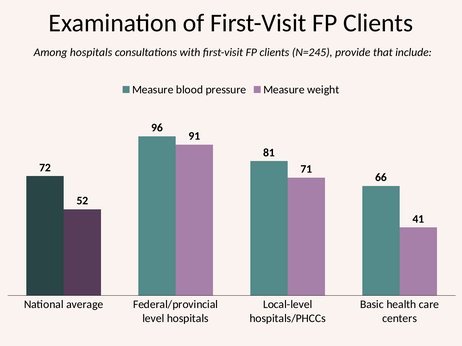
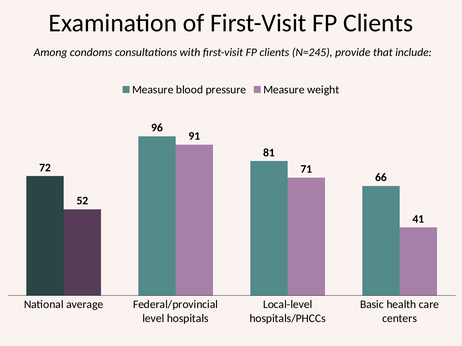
Among hospitals: hospitals -> condoms (91, 52)
